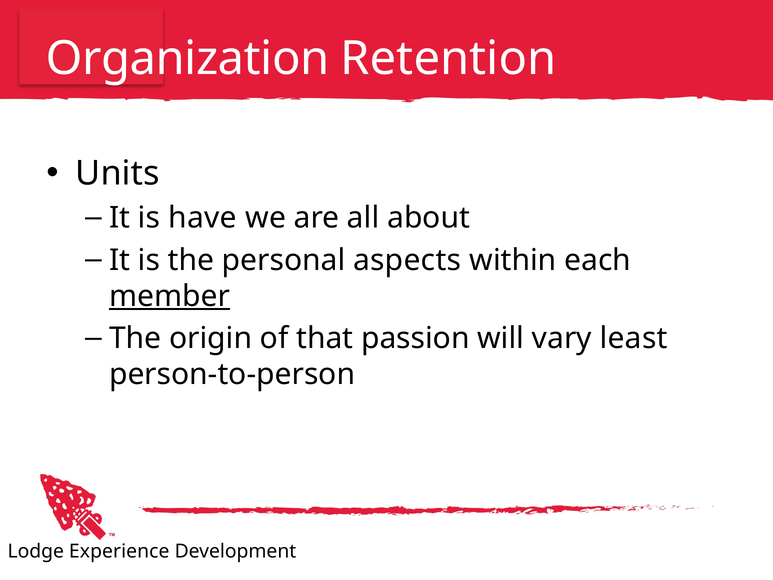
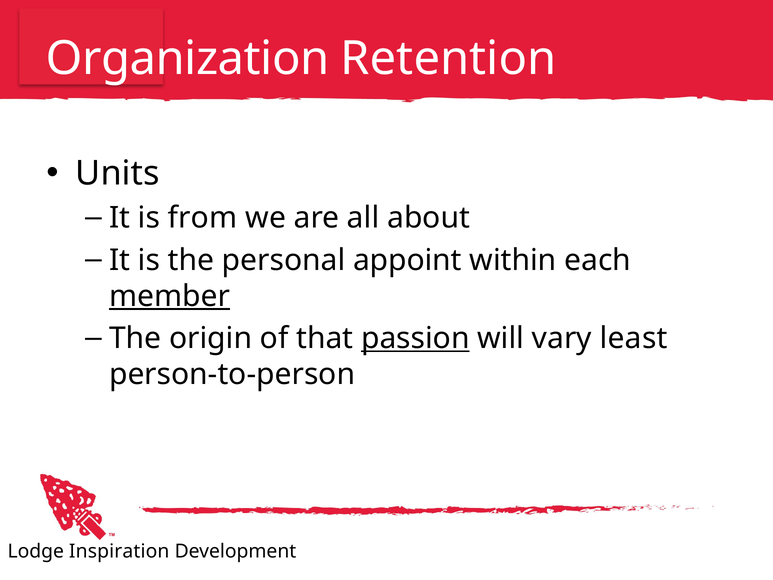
have: have -> from (203, 218)
aspects: aspects -> appoint (407, 260)
passion underline: none -> present (415, 338)
Experience: Experience -> Inspiration (119, 551)
